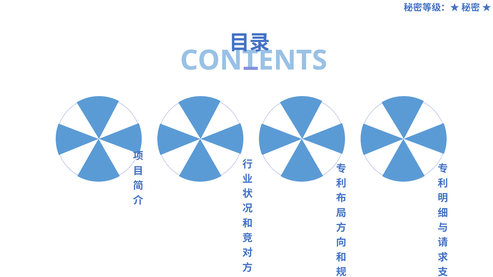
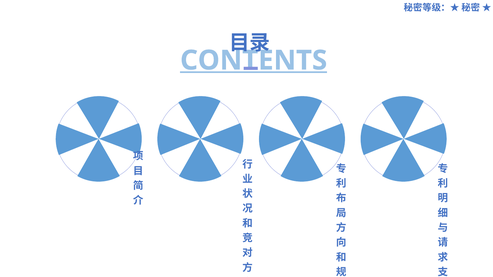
CONTENTS underline: none -> present (254, 60)
